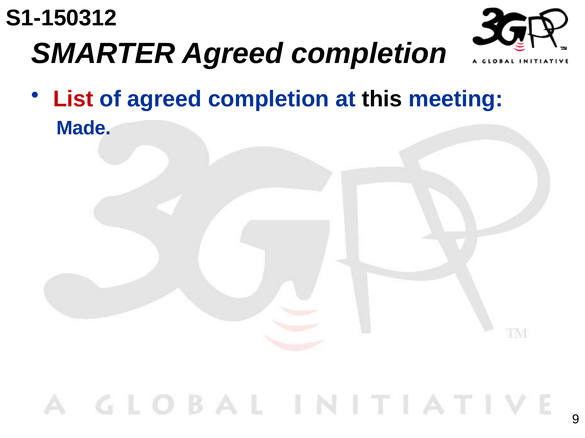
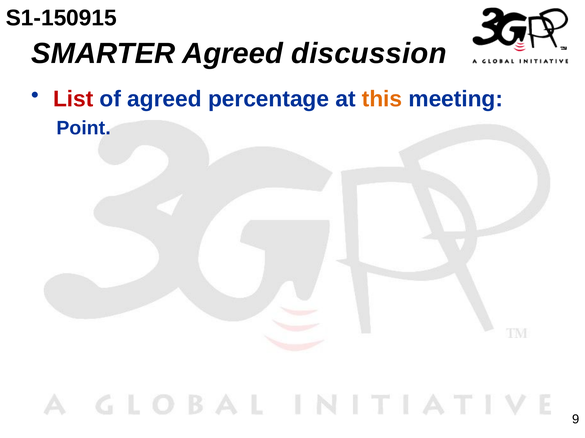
S1-150312: S1-150312 -> S1-150915 (61, 18)
SMARTER Agreed completion: completion -> discussion (369, 54)
of agreed completion: completion -> percentage (269, 99)
this colour: black -> orange (382, 99)
Made: Made -> Point (84, 128)
